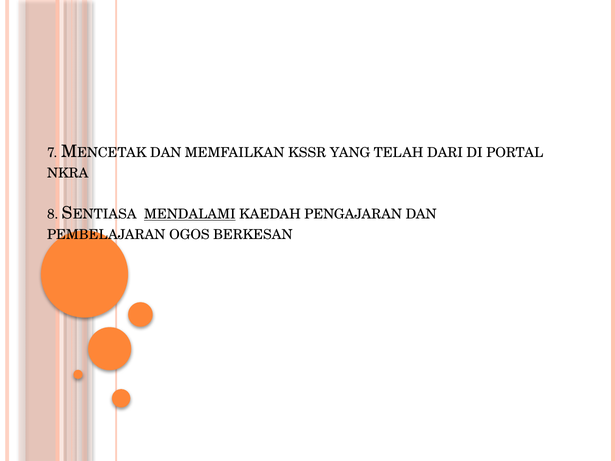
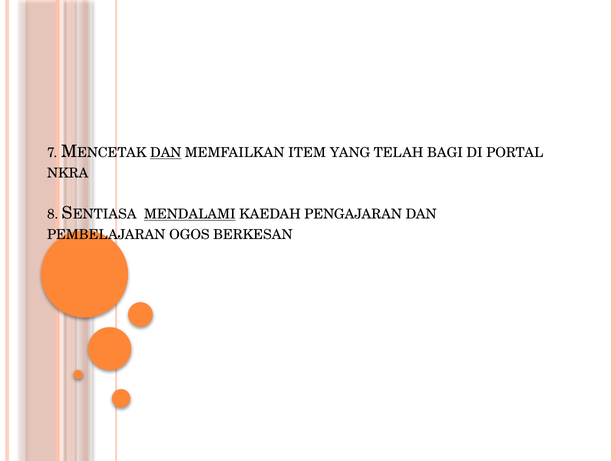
DAN underline: none -> present (166, 153)
KSSR: KSSR -> ITEM (307, 153)
DARI: DARI -> BAGI (445, 153)
